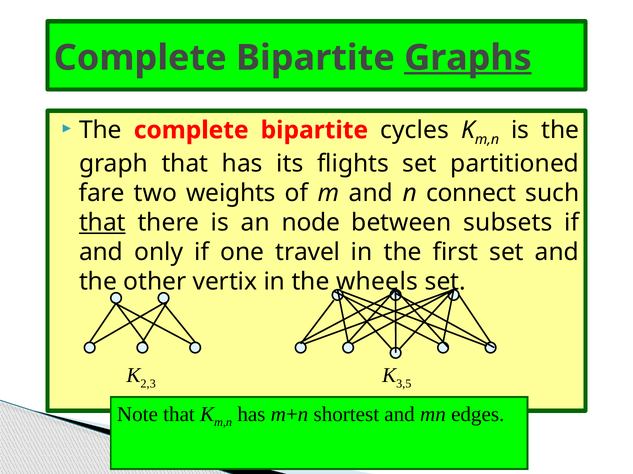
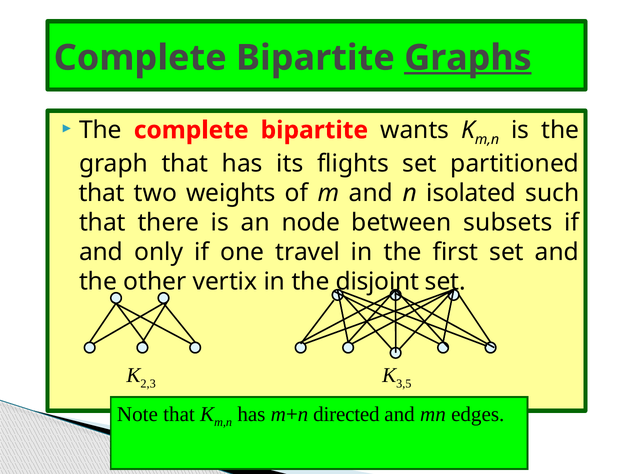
cycles: cycles -> wants (415, 130)
fare: fare -> that (102, 194)
connect: connect -> isolated (471, 194)
that underline: present -> none (102, 223)
wheels: wheels -> disjoint (377, 282)
shortest: shortest -> directed (346, 415)
